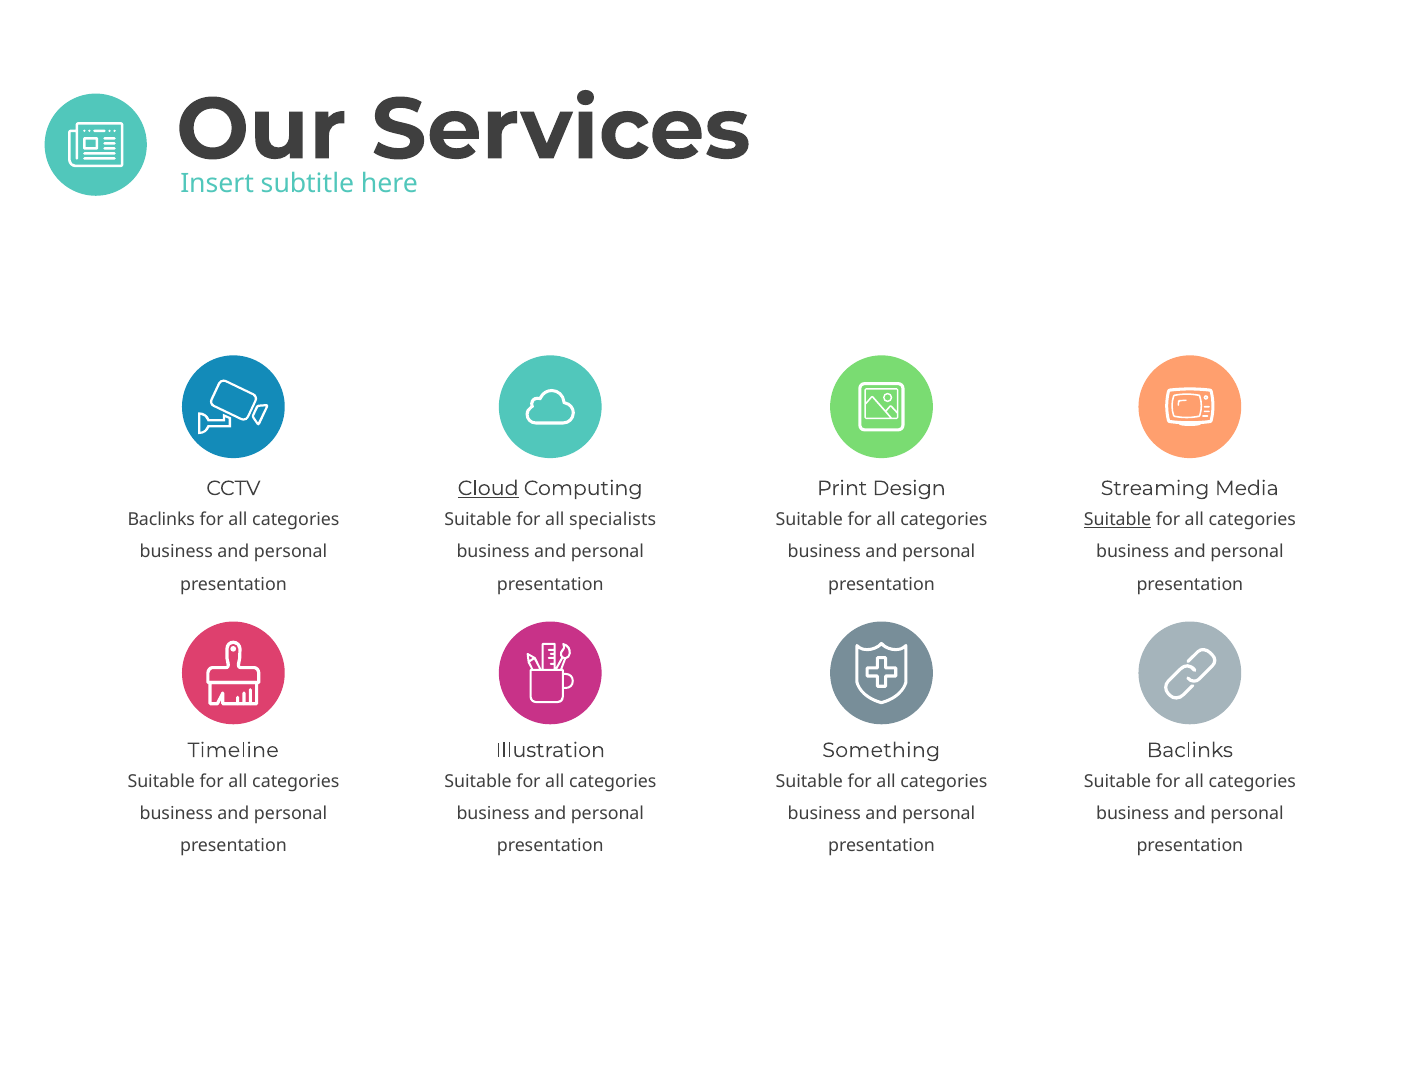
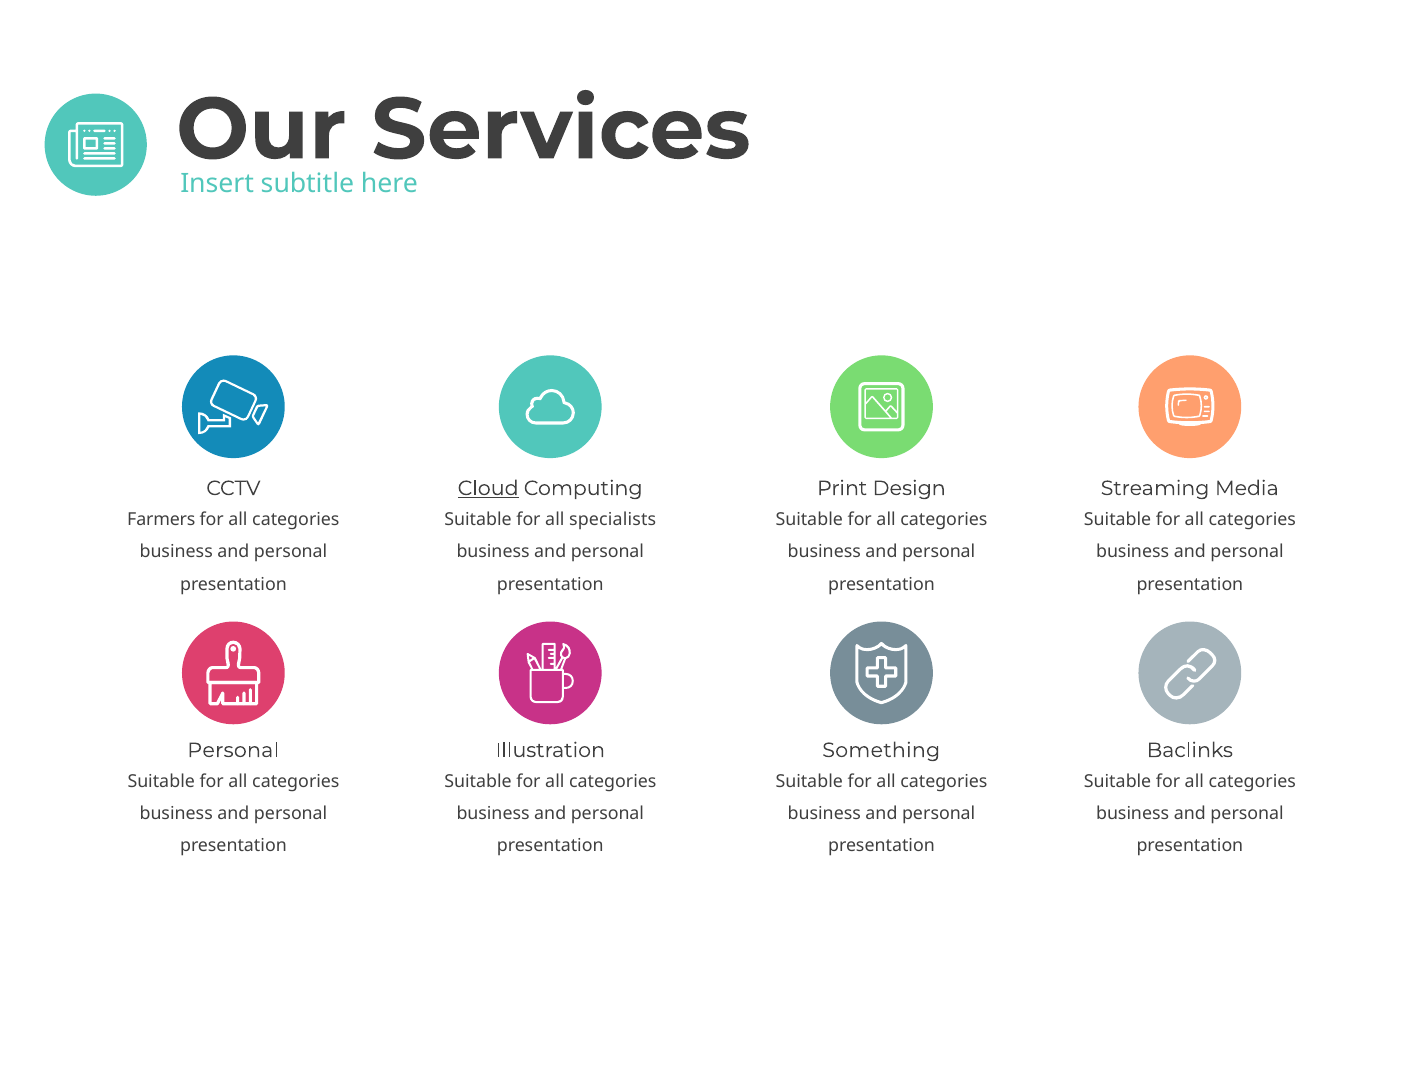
Baclinks: Baclinks -> Farmers (161, 520)
Suitable underline: present -> none (1118, 520)
Timeline: Timeline -> Personal (233, 750)
